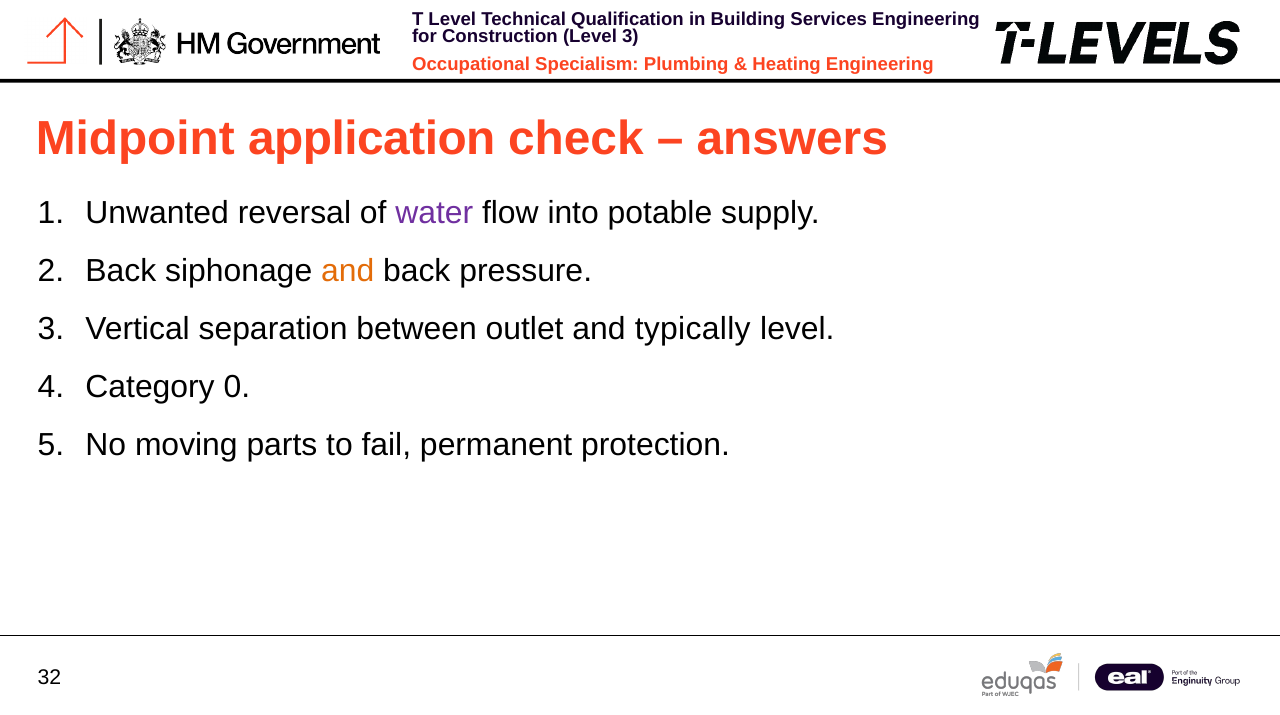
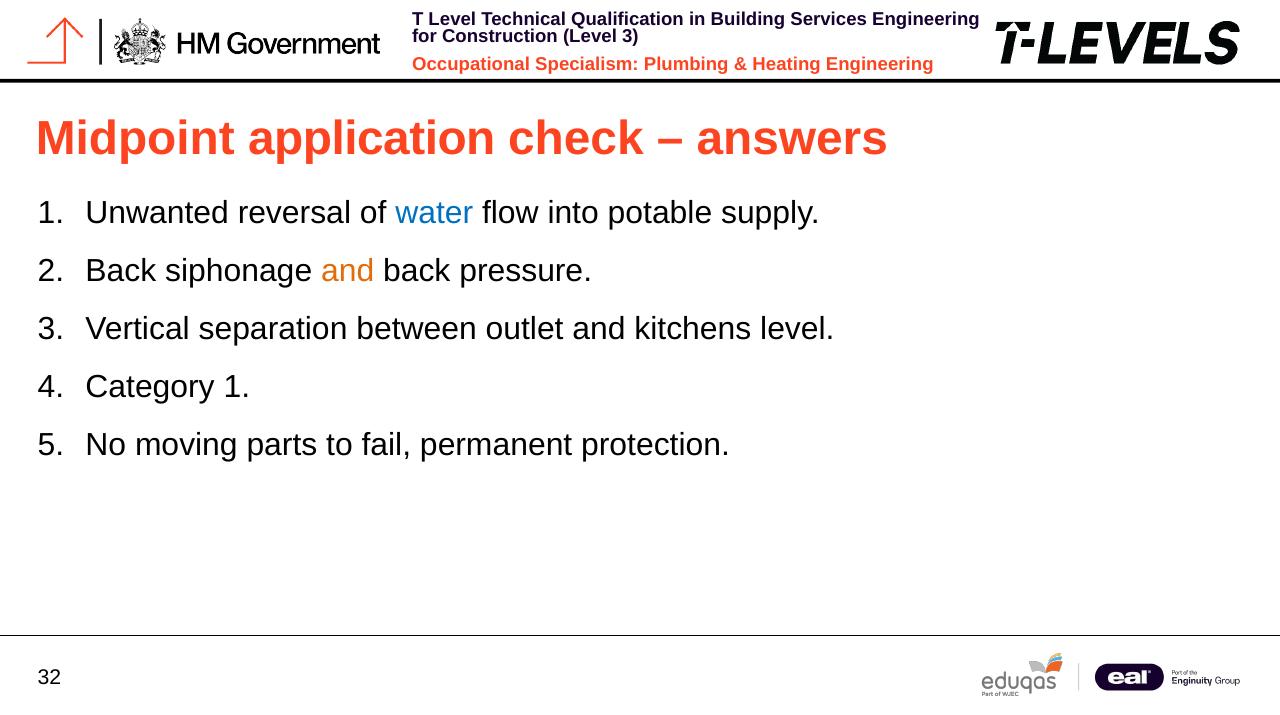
water colour: purple -> blue (434, 213)
typically: typically -> kitchens (693, 329)
Category 0: 0 -> 1 (237, 387)
